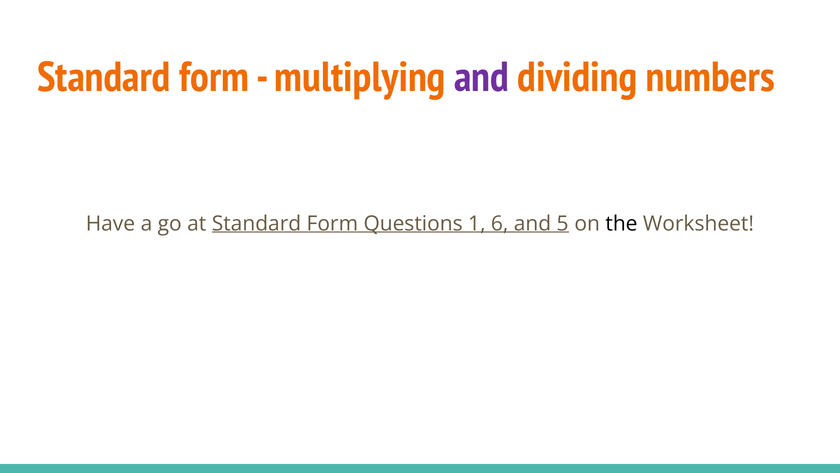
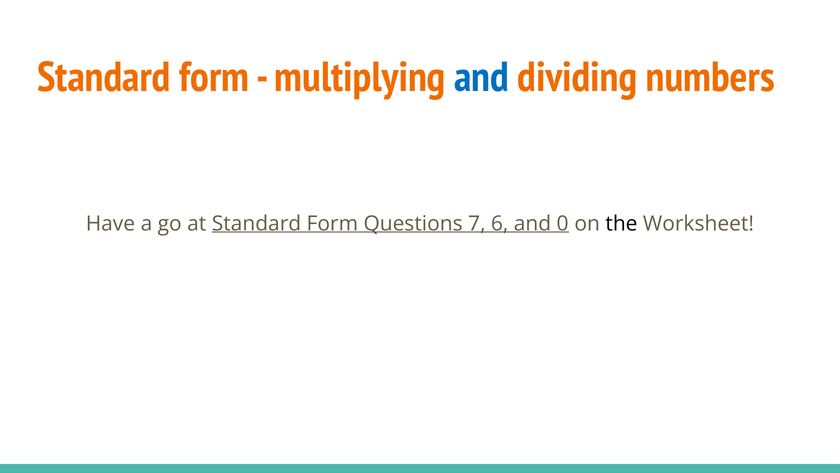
and colour: purple -> blue (481, 77)
1: 1 -> 7 (477, 224)
5: 5 -> 0 (563, 224)
